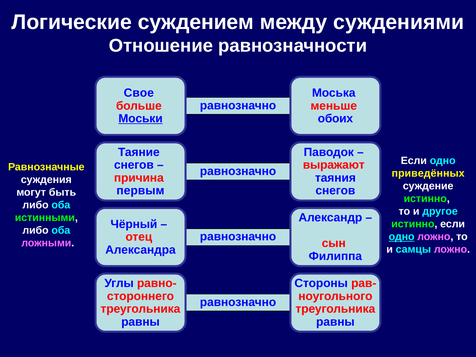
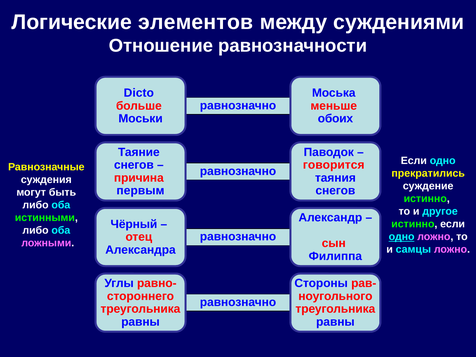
суждением: суждением -> элементов (196, 22)
Свое: Свое -> Dicto (139, 93)
Моськи underline: present -> none (141, 119)
выражают: выражают -> говорится (334, 165)
приведённых: приведённых -> прекратились (428, 173)
